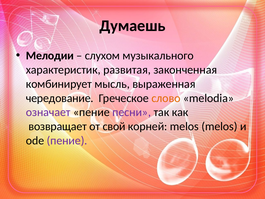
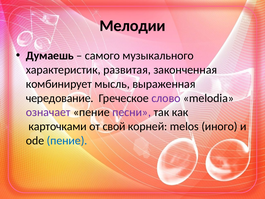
Думаешь: Думаешь -> Мелодии (133, 26)
Мелодии: Мелодии -> Думаешь (50, 56)
слухом: слухом -> самого (102, 56)
слово colour: orange -> purple (166, 98)
возвращает: возвращает -> карточками (58, 126)
melos melos: melos -> иного (219, 126)
пение colour: purple -> blue (67, 140)
